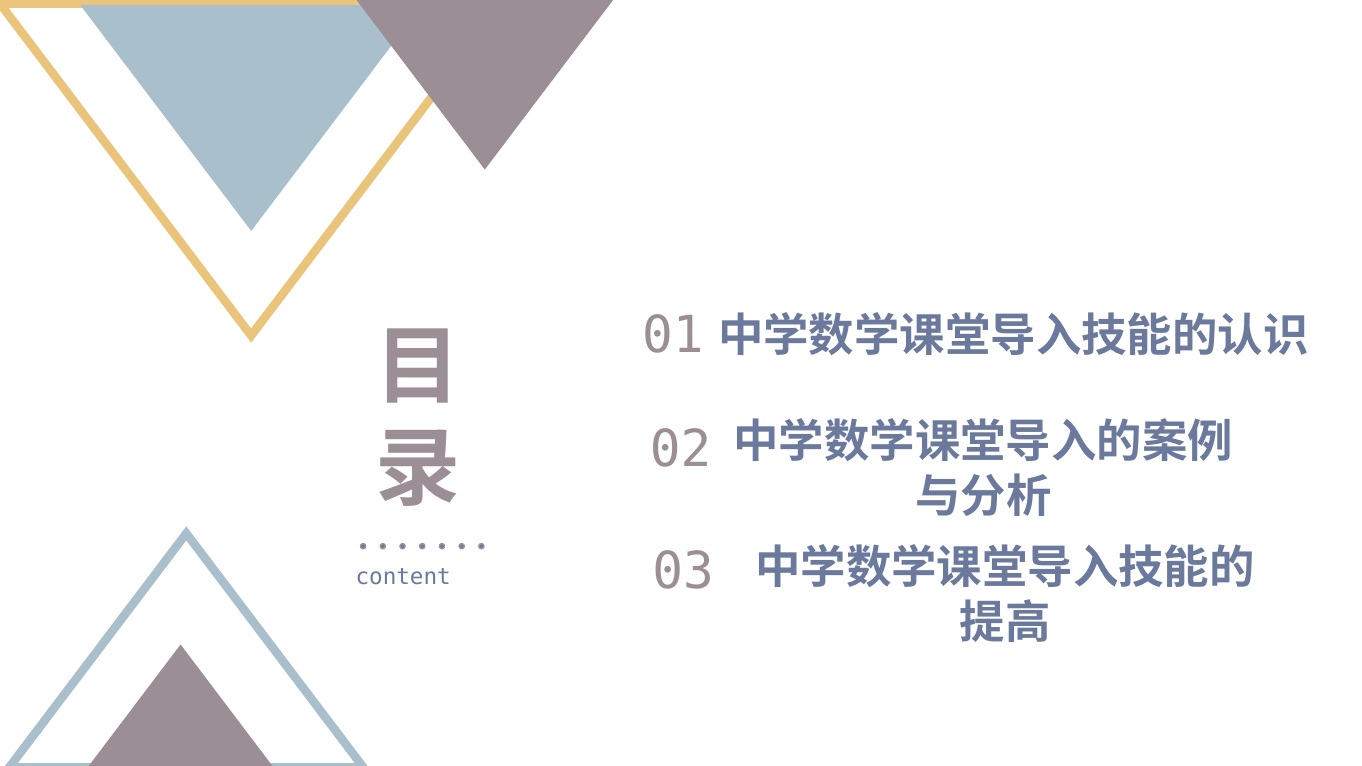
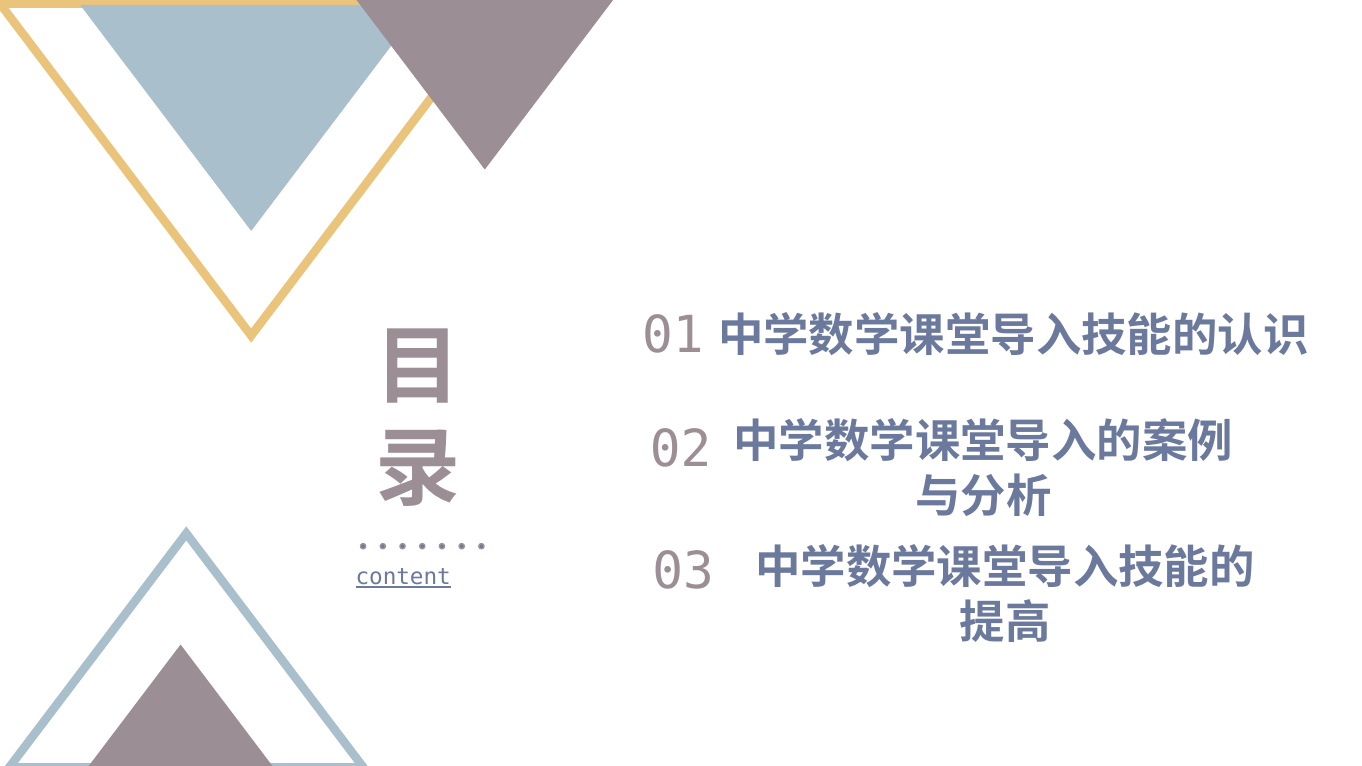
content underline: none -> present (403, 577)
